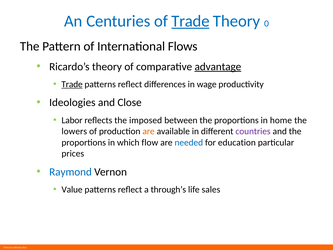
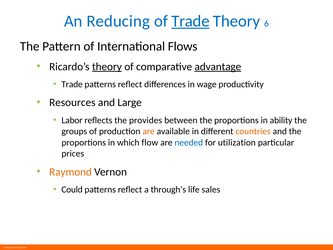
Centuries: Centuries -> Reducing (118, 21)
0: 0 -> 6 (267, 24)
theory underline: none -> present (107, 67)
Trade underline: present -> none (72, 84)
Ideologies: Ideologies -> Resources (72, 102)
Close: Close -> Large (130, 102)
imposed: imposed -> provides (146, 120)
home: home -> ability (281, 120)
lowers: lowers -> groups (74, 131)
countries colour: purple -> orange (253, 131)
for education: education -> utilization (237, 142)
Raymond colour: blue -> orange (71, 172)
Value: Value -> Could (72, 189)
